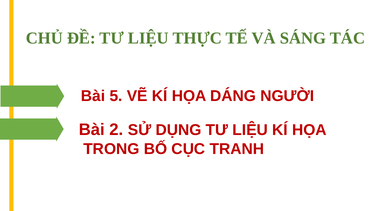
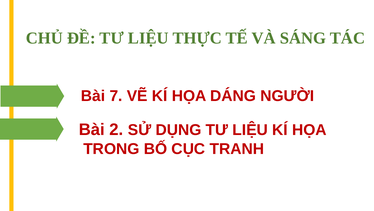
5: 5 -> 7 (116, 96)
